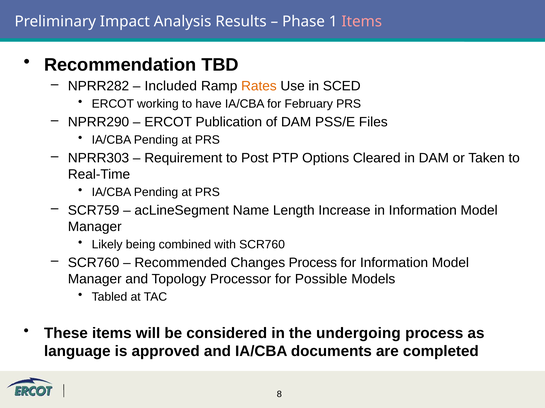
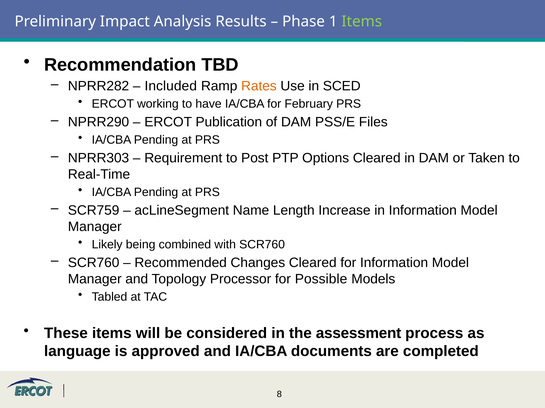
Items colour: pink -> light green (362, 21)
Changes Process: Process -> Cleared (313, 263)
undergoing: undergoing -> assessment (359, 334)
